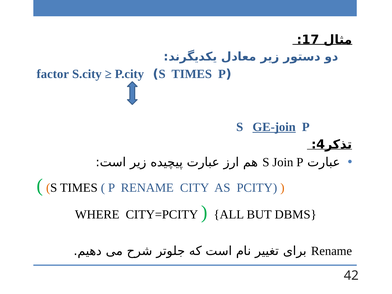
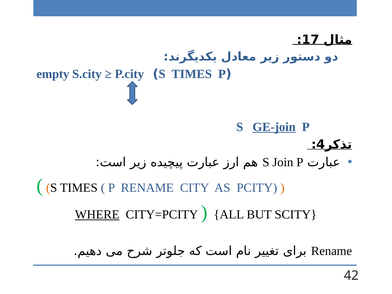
factor: factor -> empty (53, 74)
WHERE underline: none -> present (97, 215)
DBMS: DBMS -> SCITY (296, 215)
